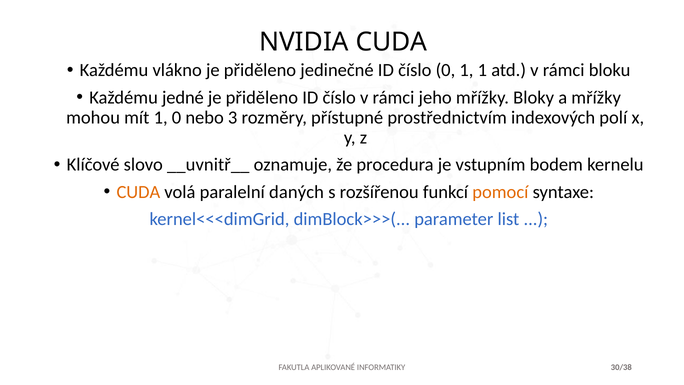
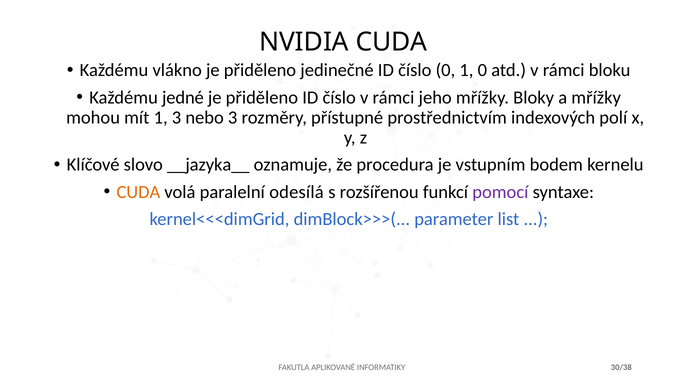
1 1: 1 -> 0 (482, 70)
1 0: 0 -> 3 (177, 118)
__uvnitř__: __uvnitř__ -> __jazyka__ (208, 165)
daných: daných -> odesílá (296, 192)
pomocí colour: orange -> purple (500, 192)
